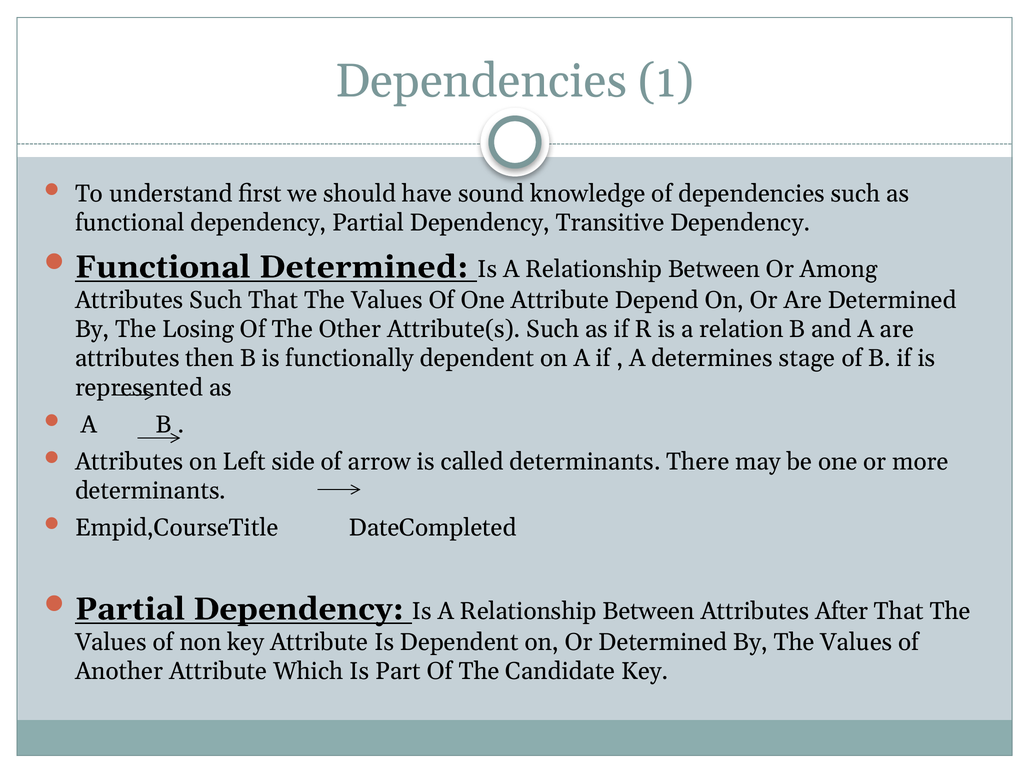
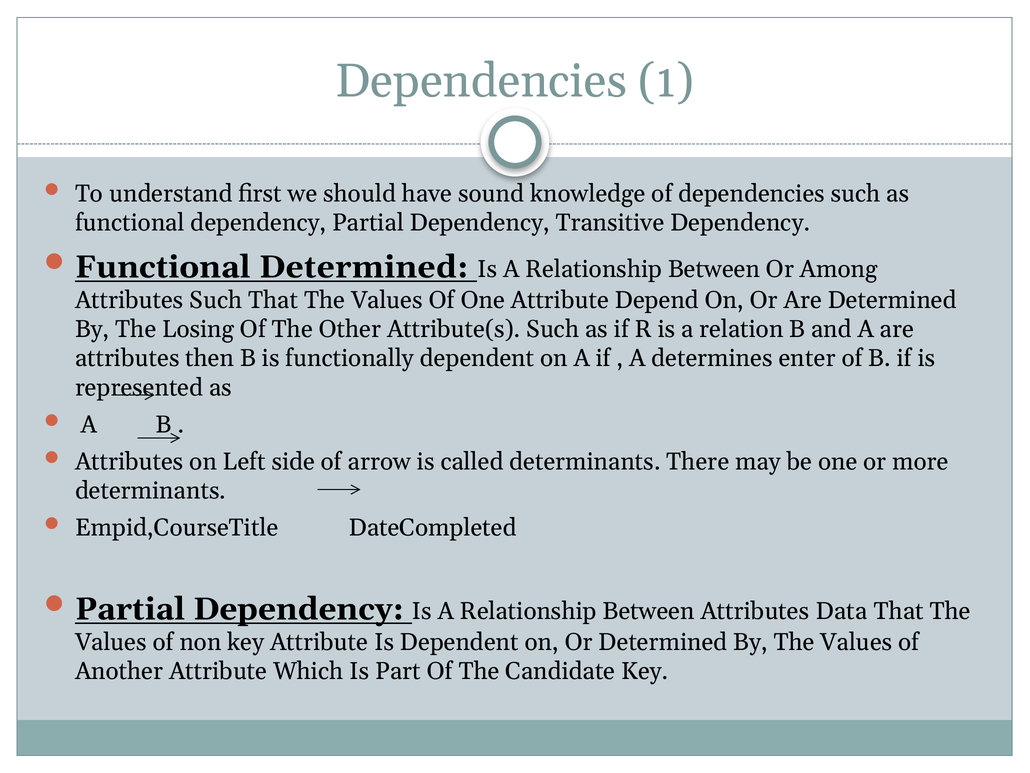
stage: stage -> enter (807, 358)
After: After -> Data (841, 611)
